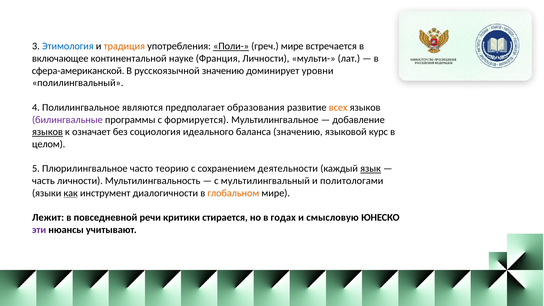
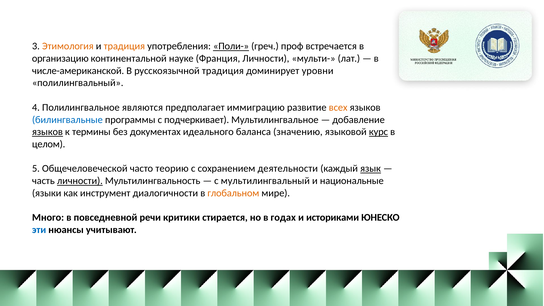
Этимология colour: blue -> orange (68, 46)
греч мире: мире -> проф (292, 46)
включающее: включающее -> организацию (60, 58)
сфера-американской: сфера-американской -> числе-американской (78, 71)
русскоязычной значению: значению -> традиция (223, 71)
образования: образования -> иммиграцию (256, 107)
билингвальные colour: purple -> blue (67, 120)
формируется: формируется -> подчеркивает (197, 120)
означает: означает -> термины (91, 132)
социология: социология -> документах (155, 132)
курс underline: none -> present (378, 132)
Плюрилингвальное: Плюрилингвальное -> Общечеловеческой (85, 169)
личности underline: none -> present (80, 181)
политологами: политологами -> национальные (352, 181)
как underline: present -> none (71, 193)
Лежит: Лежит -> Много (48, 218)
смысловую: смысловую -> историками (333, 218)
эти colour: purple -> blue (39, 230)
